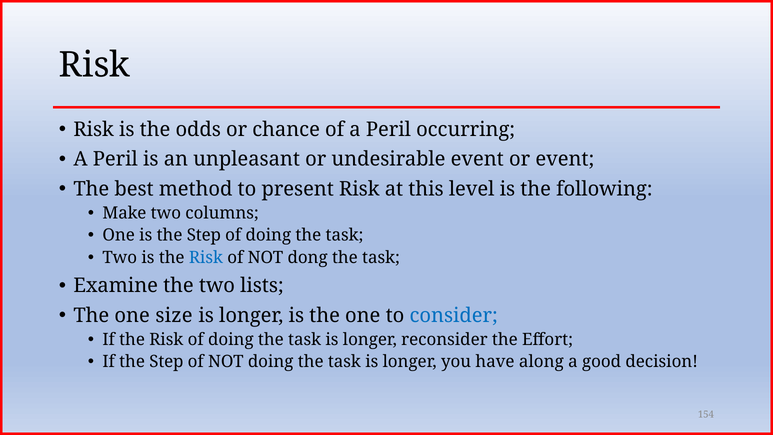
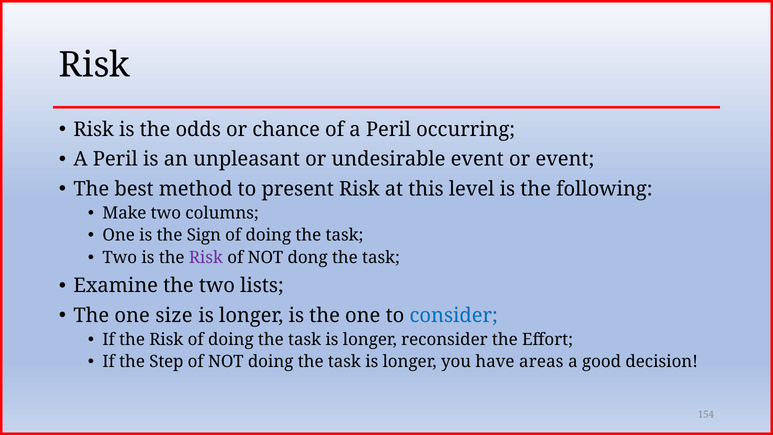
is the Step: Step -> Sign (204, 235)
Risk colour: blue -> purple (206, 258)
along: along -> areas (541, 362)
